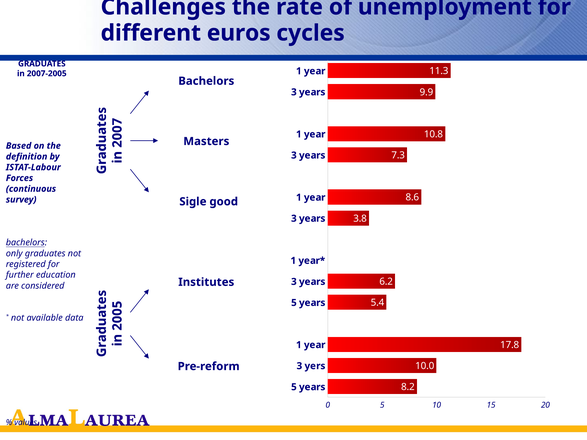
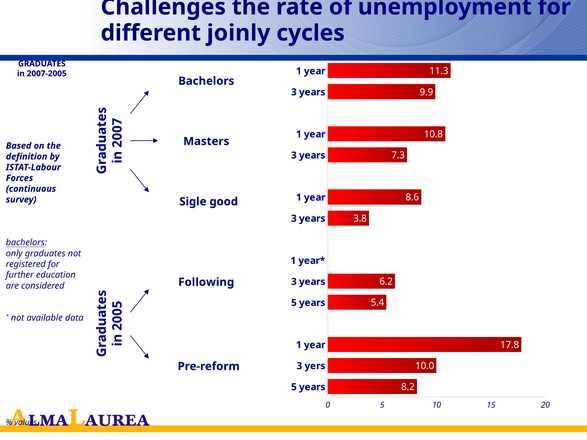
euros: euros -> joinly (239, 33)
Institutes: Institutes -> Following (206, 282)
